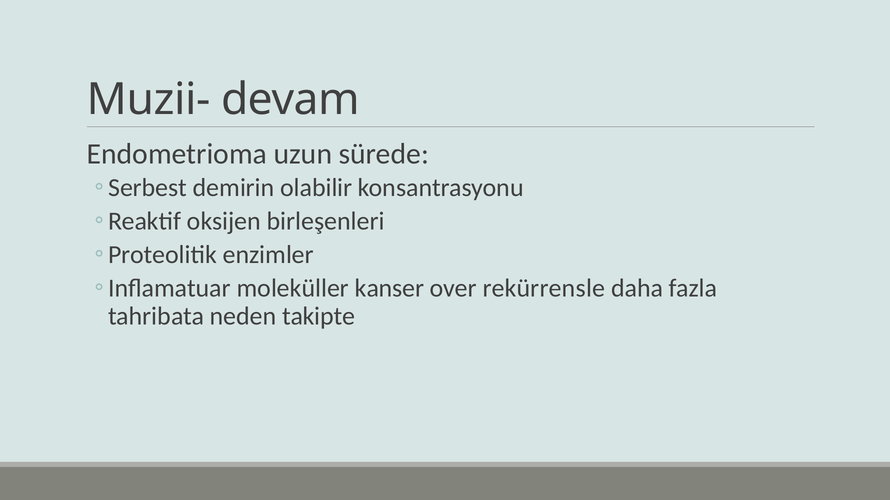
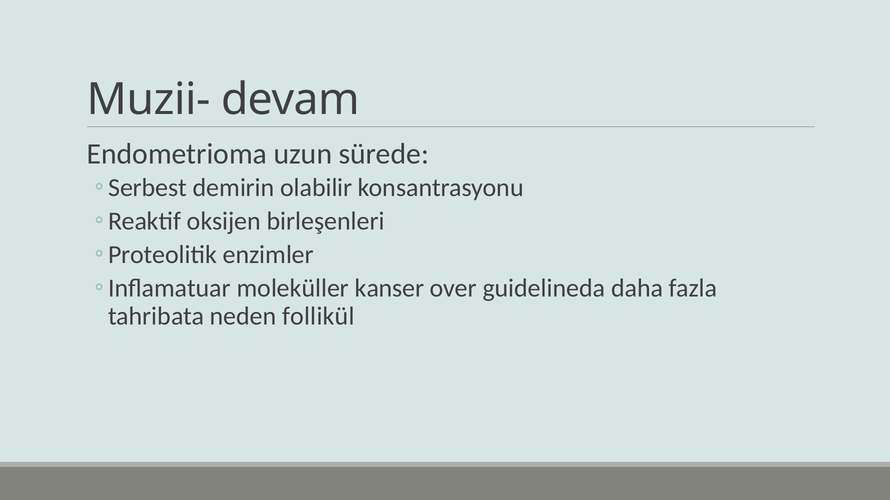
rekürrensle: rekürrensle -> guidelineda (544, 288)
takipte: takipte -> follikül (318, 316)
